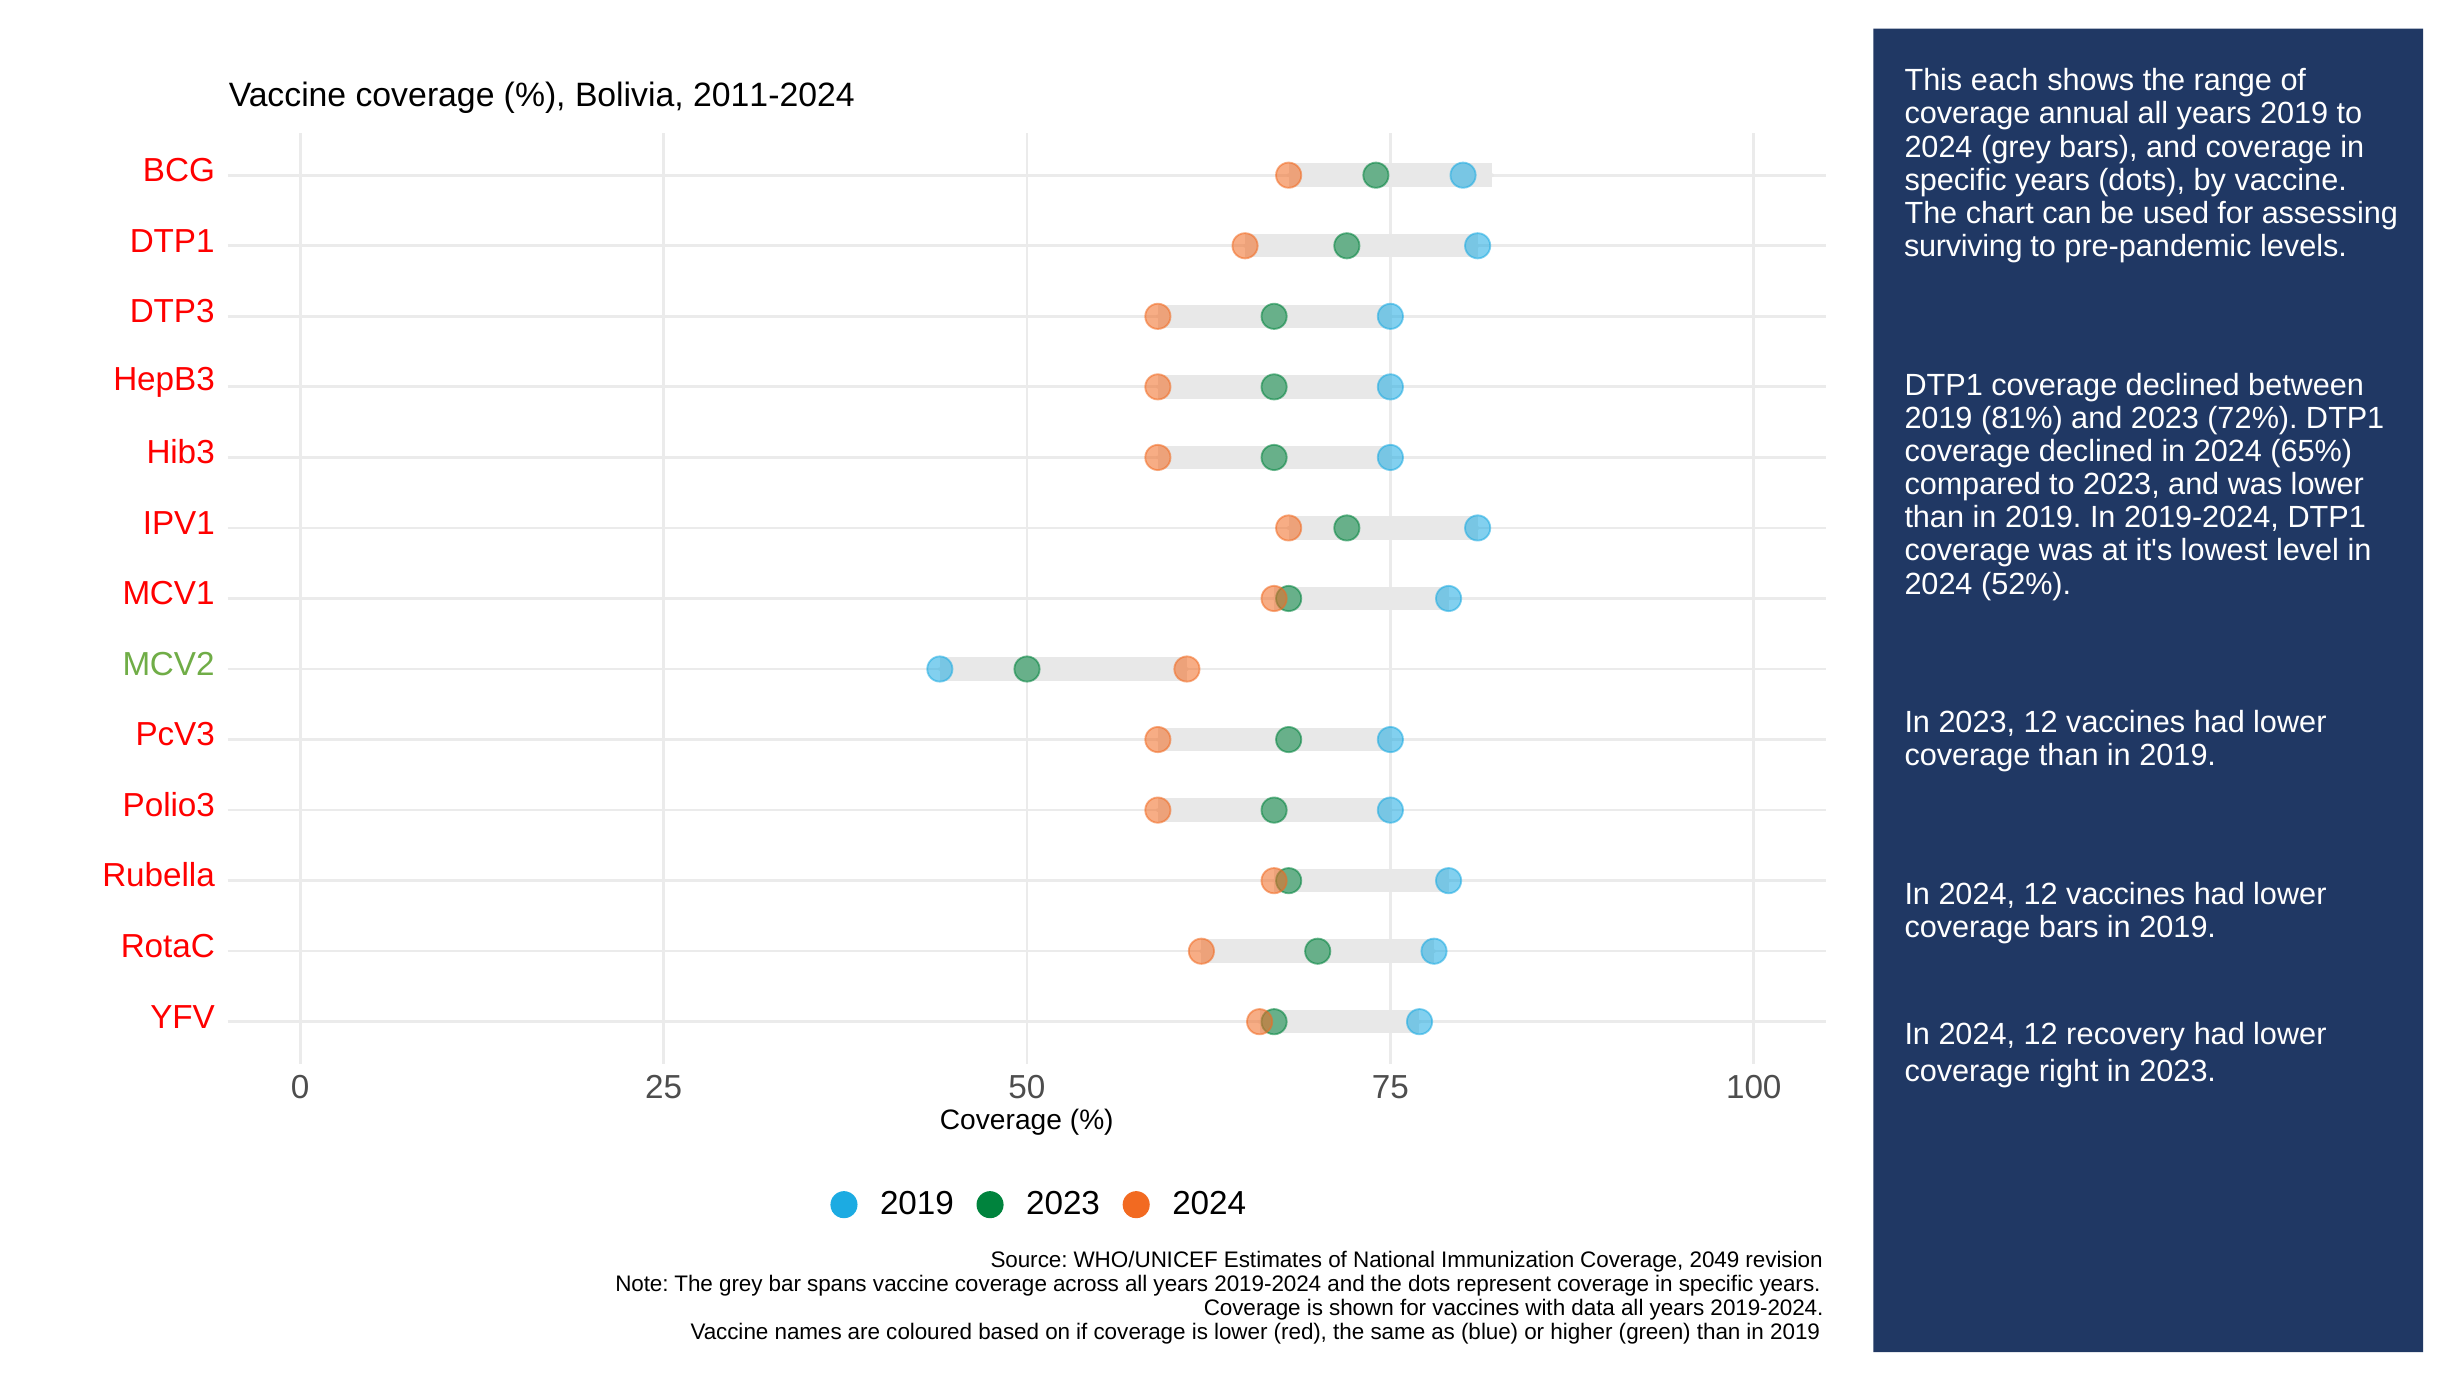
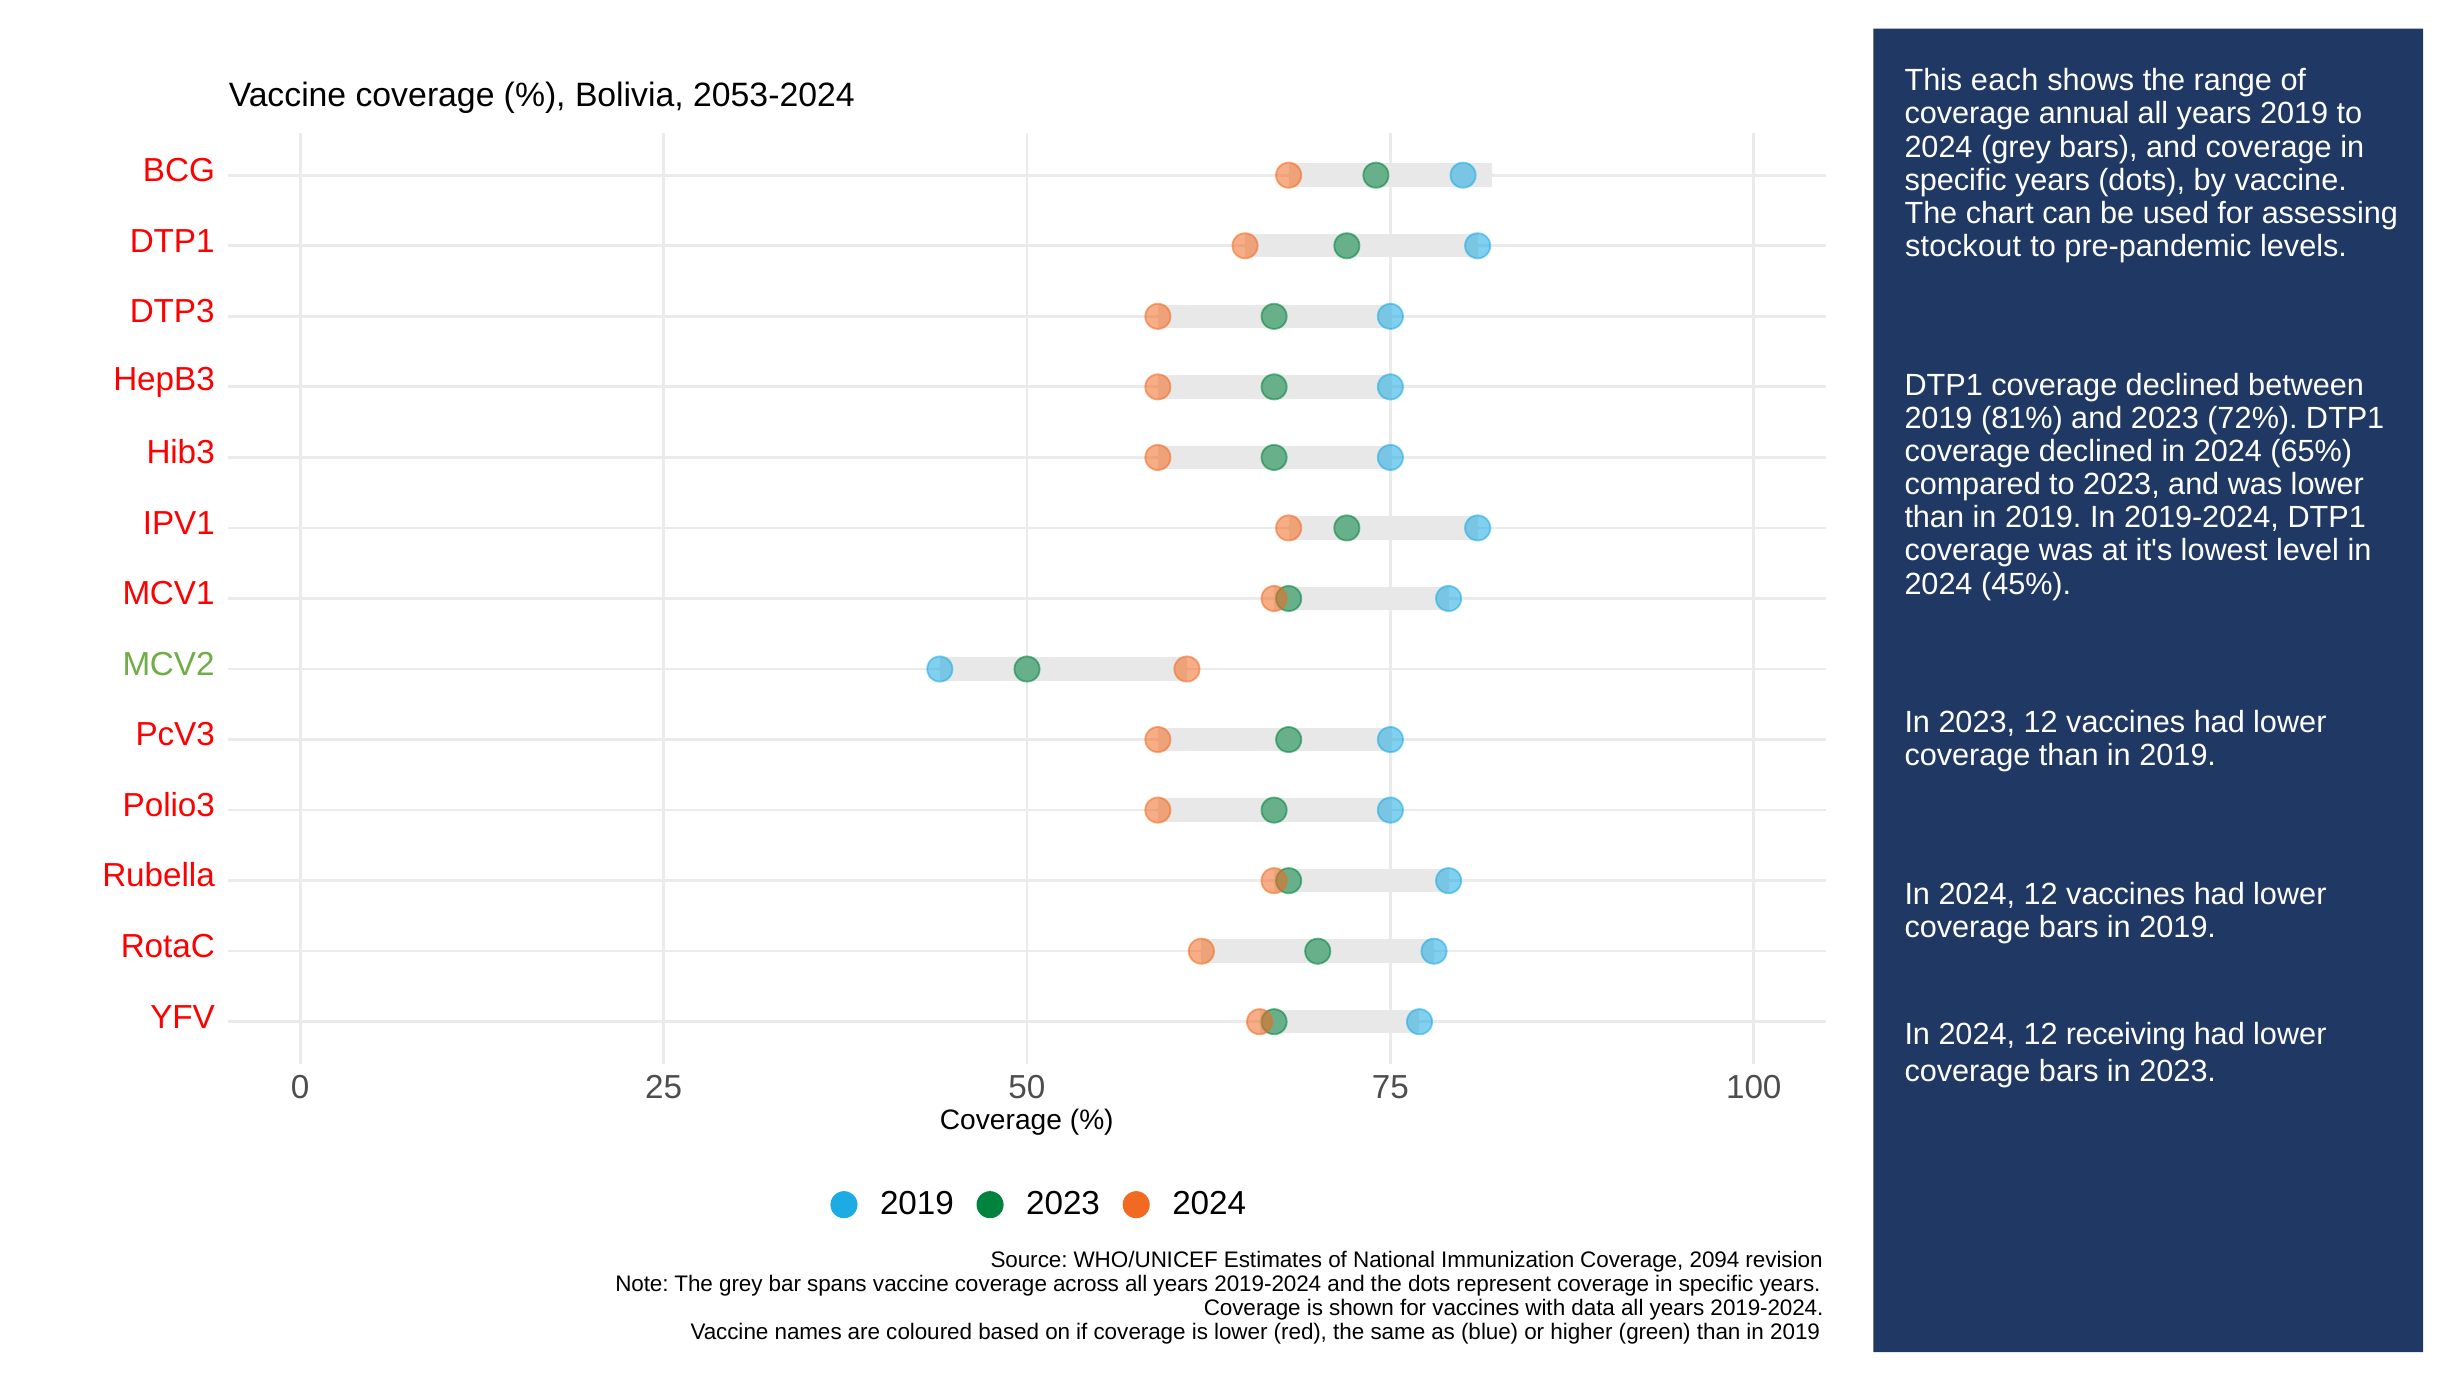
2011-2024: 2011-2024 -> 2053-2024 (774, 95)
surviving: surviving -> stockout (1963, 246)
52%: 52% -> 45% (2026, 584)
recovery: recovery -> receiving (2126, 1034)
right: right -> bars (2069, 1071)
2049: 2049 -> 2094 (1715, 1259)
